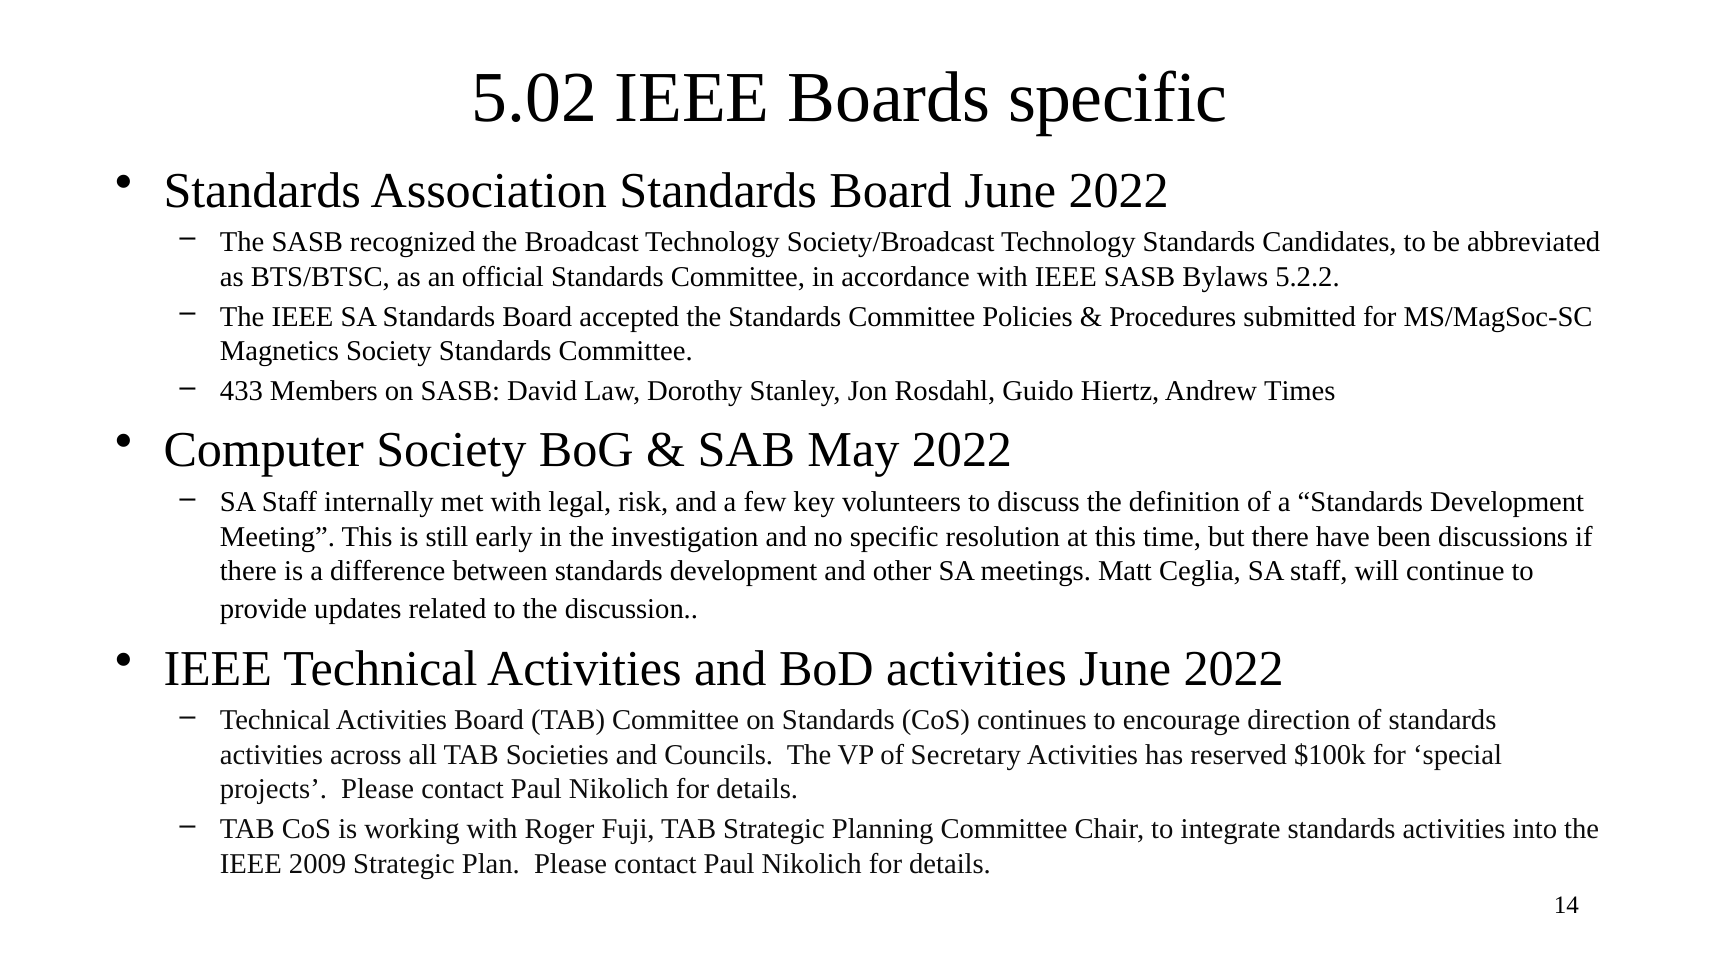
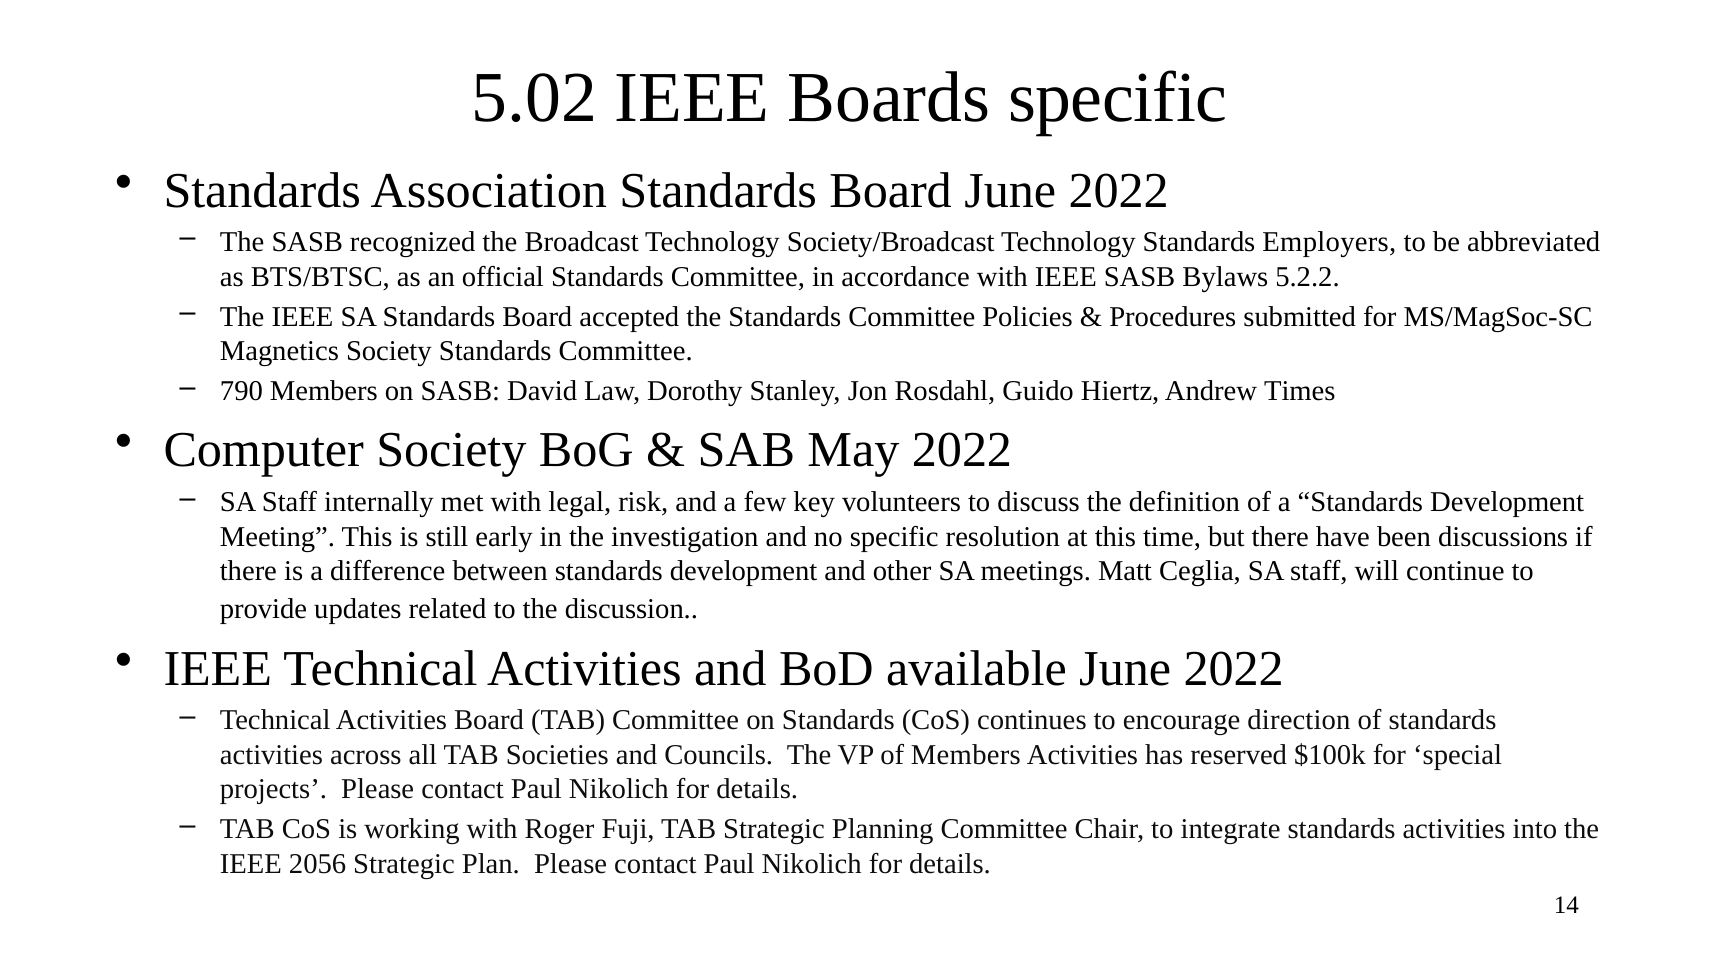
Candidates: Candidates -> Employers (1329, 242)
433: 433 -> 790 (241, 391)
BoD activities: activities -> available (976, 669)
of Secretary: Secretary -> Members (966, 755)
2009: 2009 -> 2056 (318, 864)
